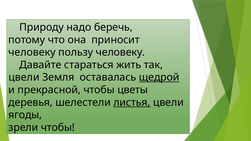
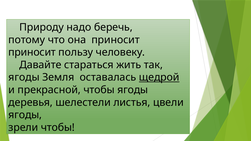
человеку: человеку -> приносит (32, 52)
цвели: цвели -> ягоды (24, 77)
чтобы цветы: цветы -> ягоды (133, 90)
листья underline: present -> none (132, 103)
